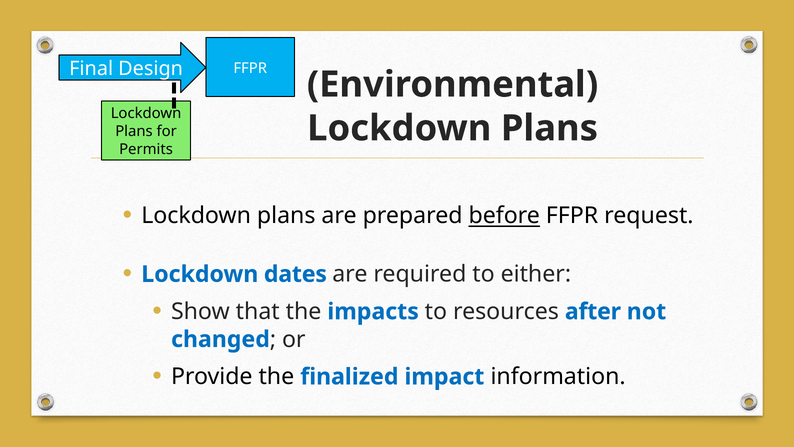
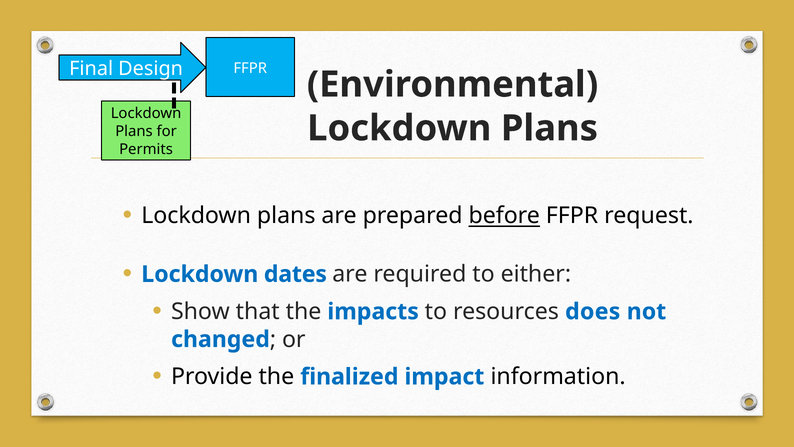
after: after -> does (593, 311)
